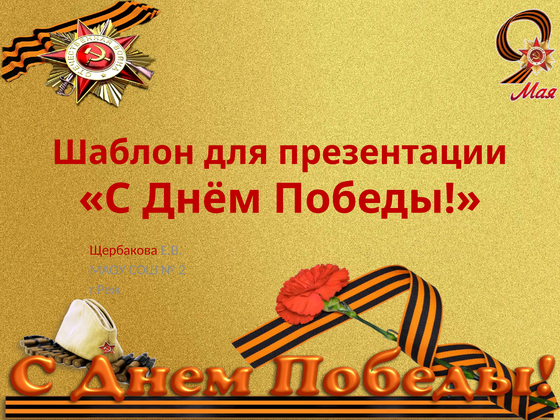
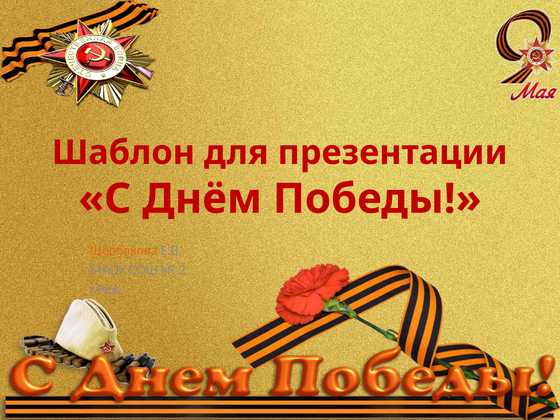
Щербакова colour: red -> orange (124, 250)
